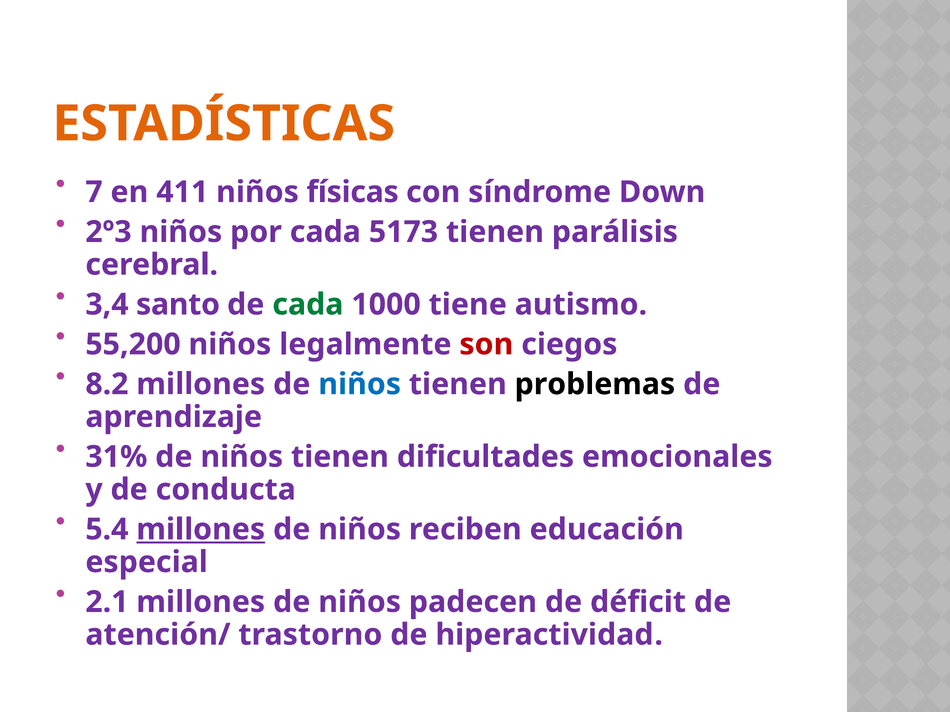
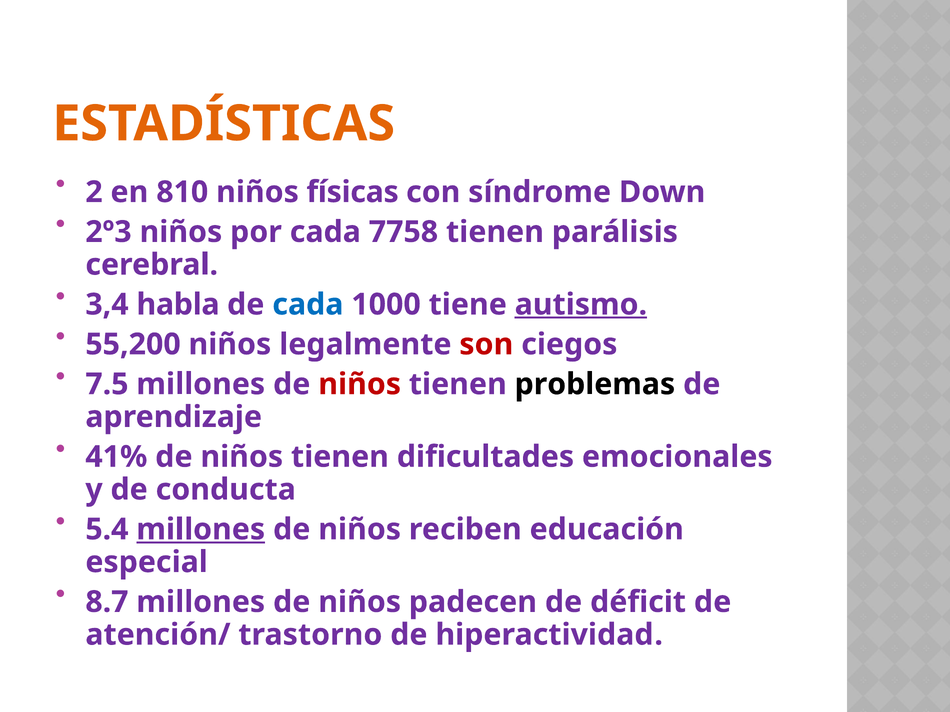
7: 7 -> 2 (94, 192)
411: 411 -> 810 (182, 192)
5173: 5173 -> 7758 (403, 232)
santo: santo -> habla (178, 305)
cada colour: green -> blue (308, 305)
autismo underline: none -> present (581, 305)
8.2: 8.2 -> 7.5 (107, 384)
niños colour: blue -> red (360, 384)
31%: 31% -> 41% (116, 457)
2.1: 2.1 -> 8.7 (107, 602)
